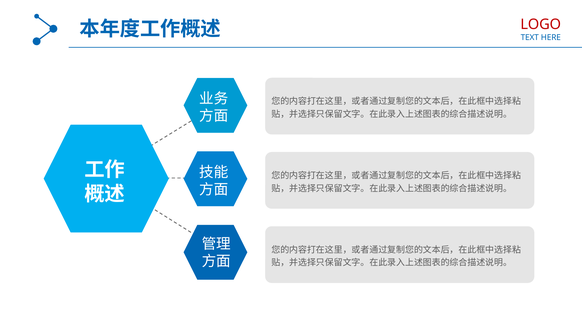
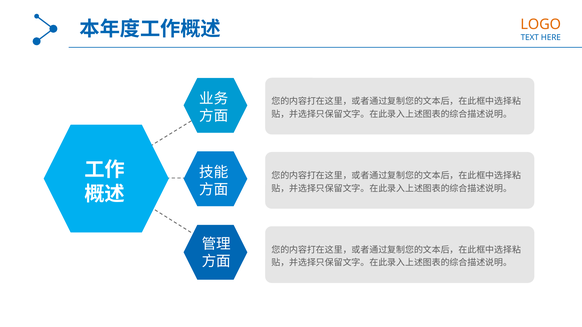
LOGO colour: red -> orange (541, 24)
